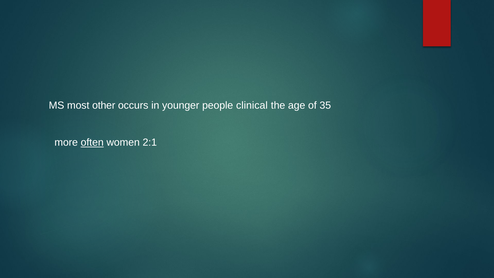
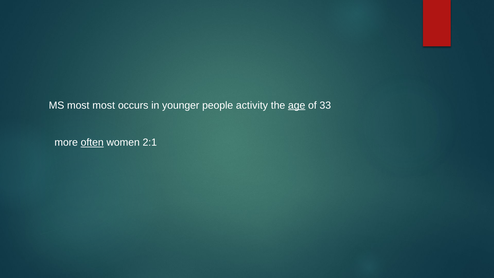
most other: other -> most (104, 105)
clinical: clinical -> activity (252, 105)
age underline: none -> present (297, 105)
35: 35 -> 33 (325, 105)
